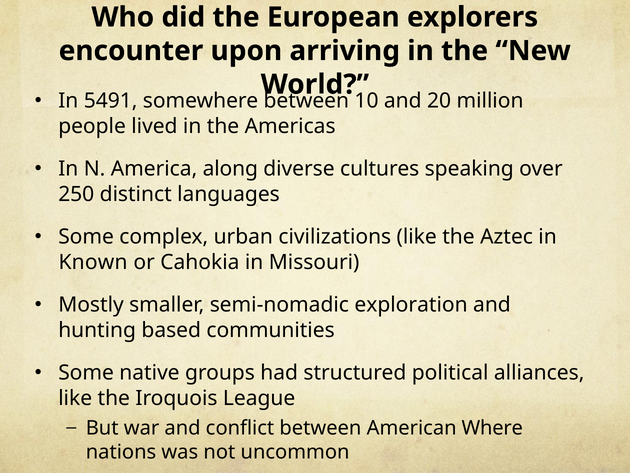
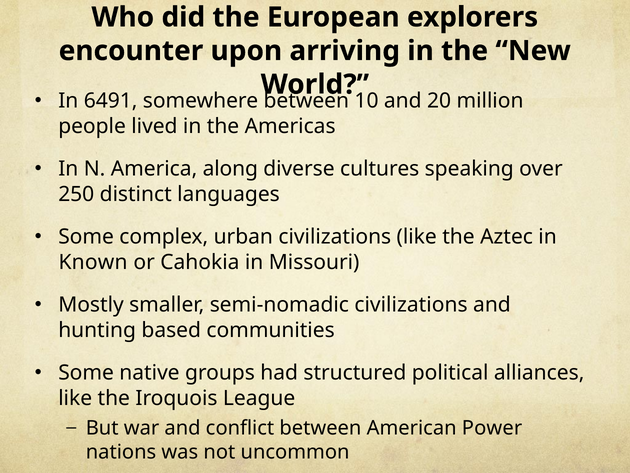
5491: 5491 -> 6491 (111, 101)
semi-nomadic exploration: exploration -> civilizations (411, 305)
Where: Where -> Power (492, 428)
